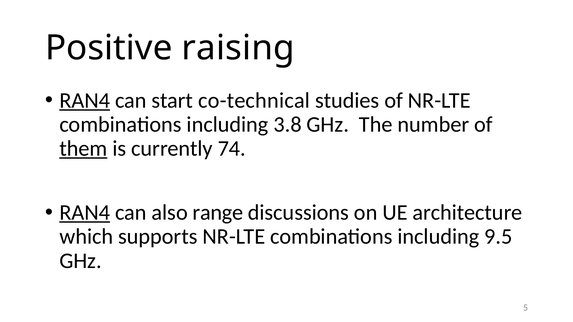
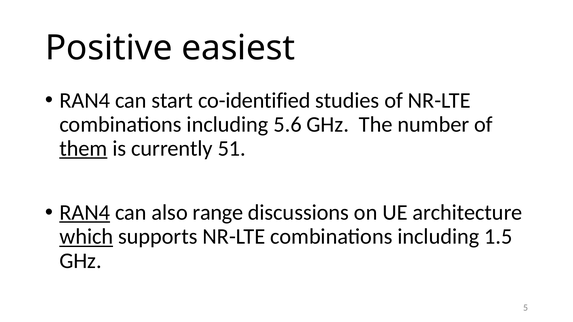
raising: raising -> easiest (238, 48)
RAN4 underline: present -> none (85, 101)
co-technical: co-technical -> co-identified (254, 101)
3.8: 3.8 -> 5.6 (288, 125)
74: 74 -> 51 (232, 149)
which underline: none -> present (86, 237)
9.5: 9.5 -> 1.5 (498, 237)
